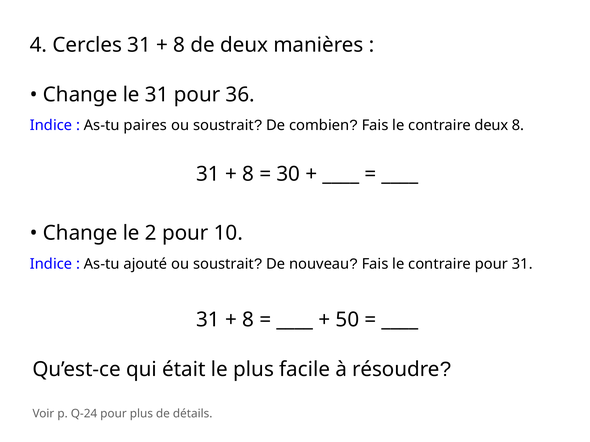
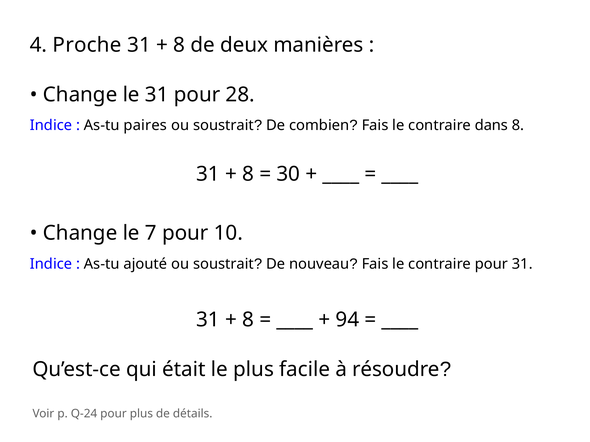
Cercles: Cercles -> Proche (87, 45)
36: 36 -> 28 (240, 95)
contraire deux: deux -> dans (491, 125)
2: 2 -> 7 (151, 233)
50: 50 -> 94 (347, 320)
